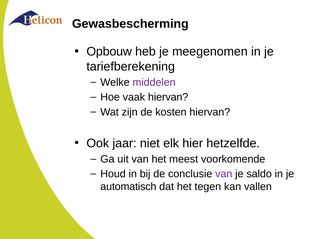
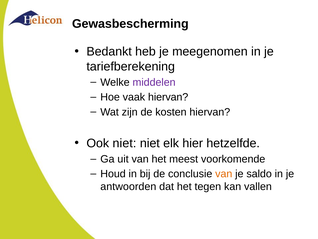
Opbouw: Opbouw -> Bedankt (109, 51)
Ook jaar: jaar -> niet (124, 143)
van colour: purple -> orange (224, 174)
automatisch: automatisch -> antwoorden (128, 186)
